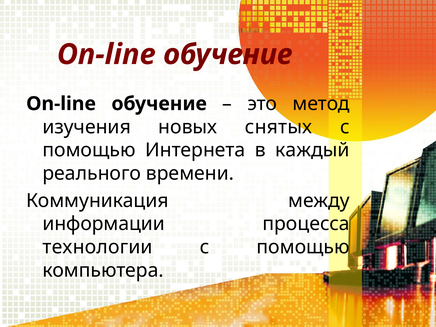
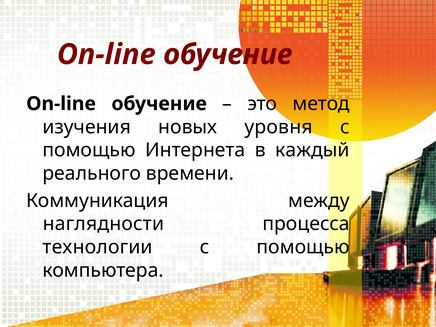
снятых: снятых -> уровня (279, 127)
информации: информации -> наглядности (104, 224)
